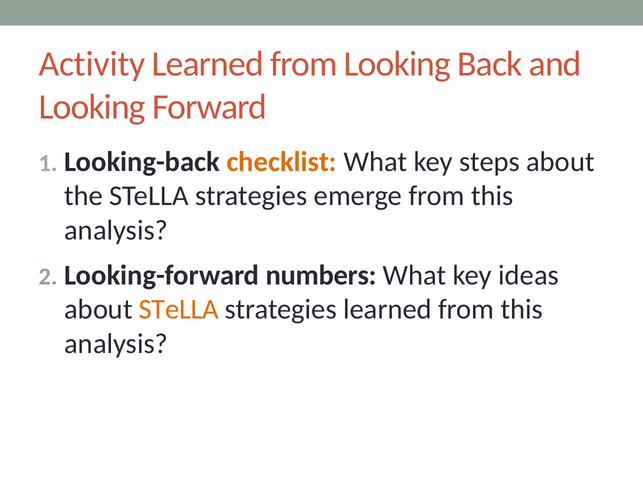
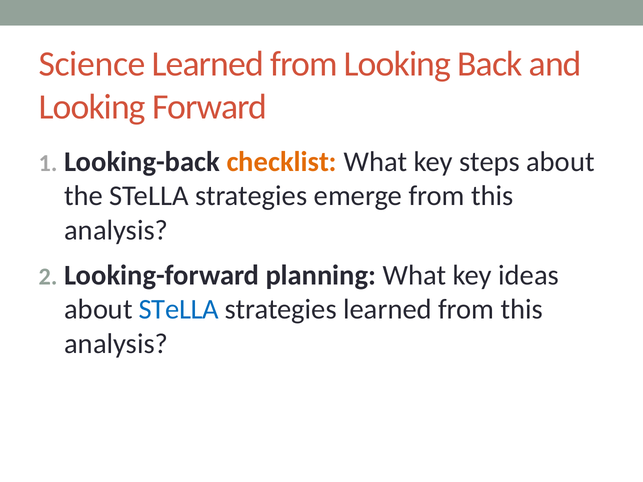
Activity: Activity -> Science (92, 64)
numbers: numbers -> planning (321, 275)
STeLLA colour: orange -> blue (179, 310)
